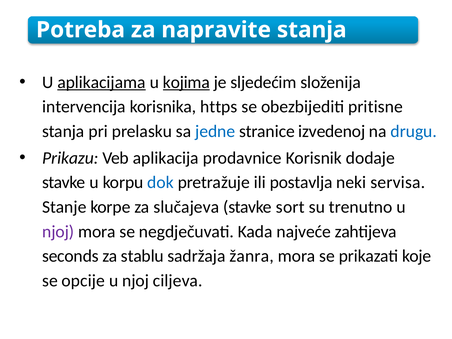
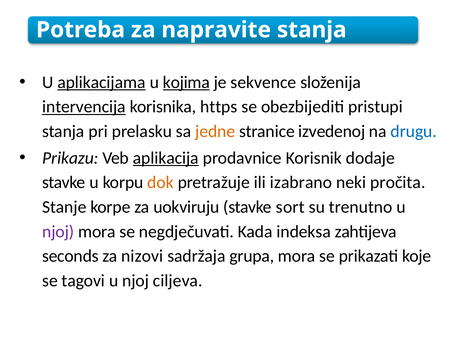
sljedećim: sljedećim -> sekvence (263, 82)
intervencija underline: none -> present (84, 107)
pritisne: pritisne -> pristupi (375, 107)
jedne colour: blue -> orange (215, 131)
aplikacija underline: none -> present (166, 158)
dok colour: blue -> orange (161, 182)
postavlja: postavlja -> izabrano (301, 182)
servisa: servisa -> pročita (398, 182)
slučajeva: slučajeva -> uokviruju (186, 207)
najveće: najveće -> indeksa (304, 232)
stablu: stablu -> nizovi (142, 256)
žanra: žanra -> grupa (252, 256)
opcije: opcije -> tagovi (83, 281)
